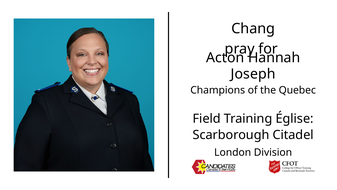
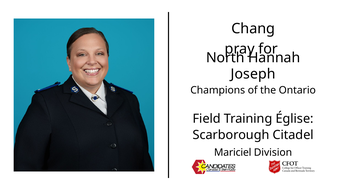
Acton: Acton -> North (225, 58)
Quebec: Quebec -> Ontario (297, 90)
London: London -> Mariciel (233, 152)
